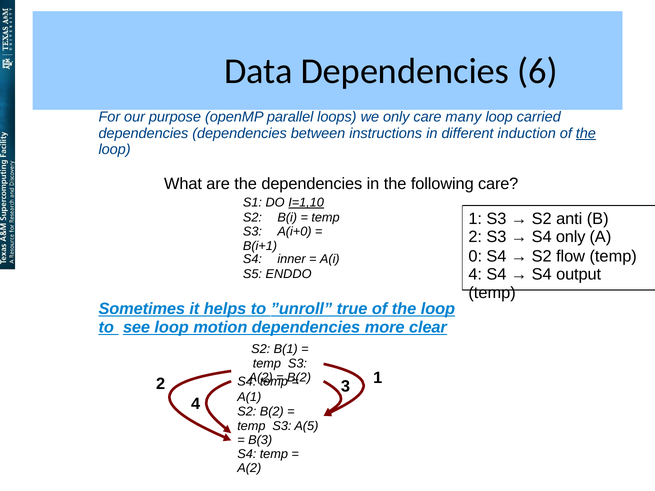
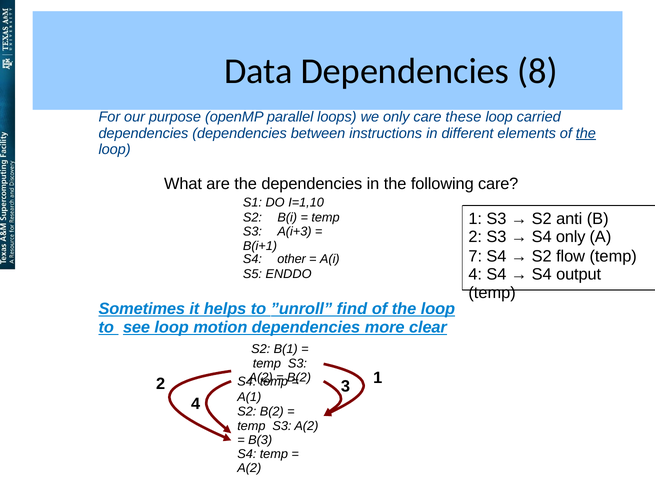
6: 6 -> 8 (537, 71)
many: many -> these (463, 117)
induction: induction -> elements (527, 133)
I=1,10 underline: present -> none (306, 203)
A(i+0: A(i+0 -> A(i+3 (294, 232)
0: 0 -> 7 (475, 256)
inner: inner -> other (292, 259)
true: true -> find (352, 309)
A(5: A(5 -> A(2 (306, 426)
